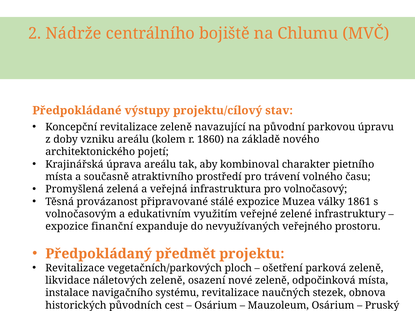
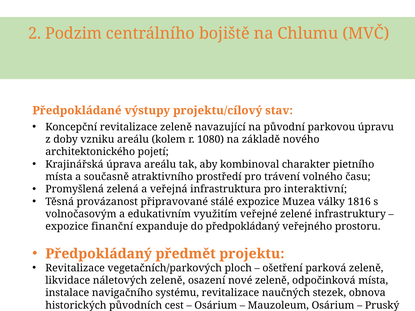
Nádrže: Nádrže -> Podzim (74, 34)
1860: 1860 -> 1080 (211, 140)
volnočasový: volnočasový -> interaktivní (315, 189)
1861: 1861 -> 1816 (359, 202)
do nevyužívaných: nevyužívaných -> předpokládaný (243, 227)
